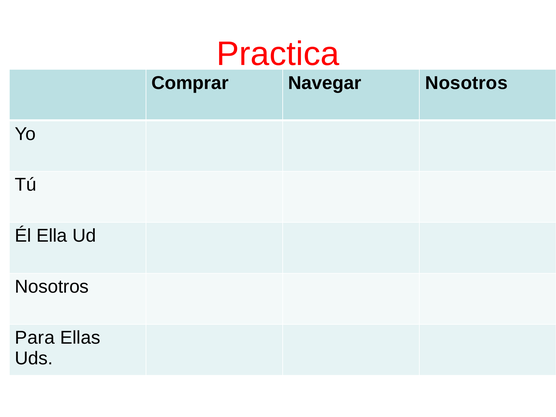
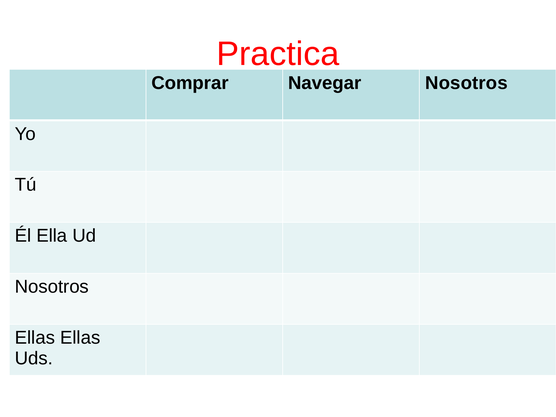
Para: Para -> Ellas (35, 338)
